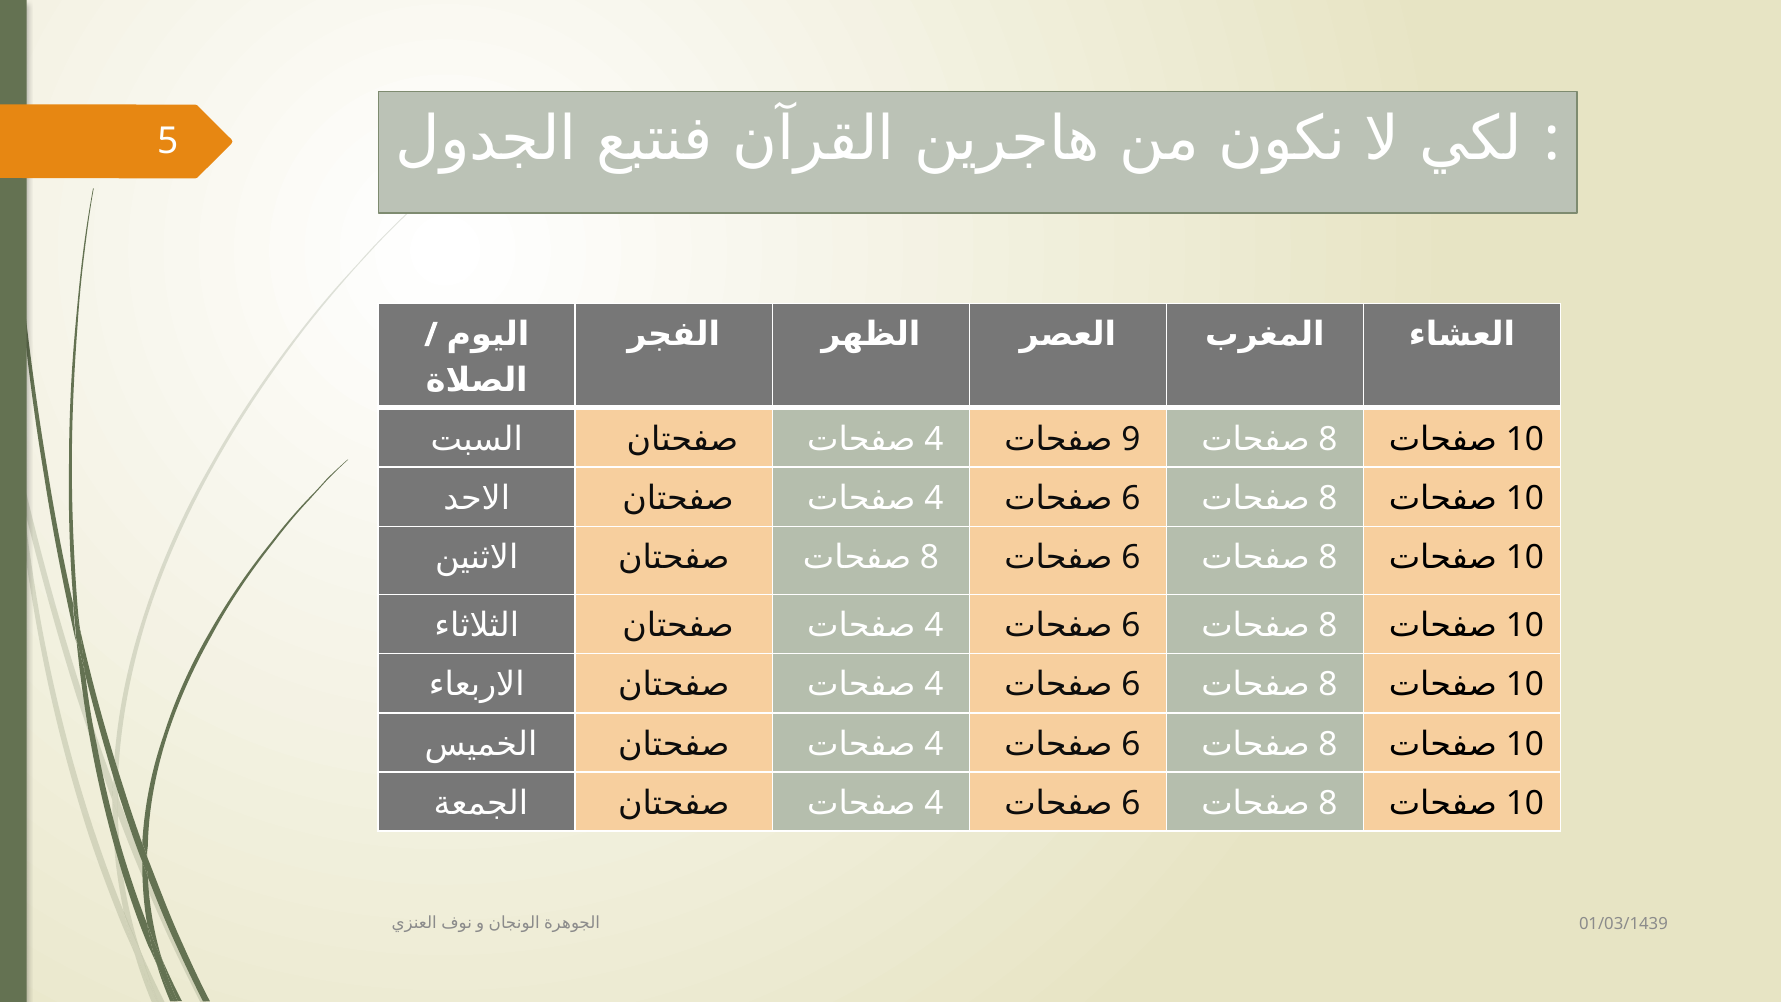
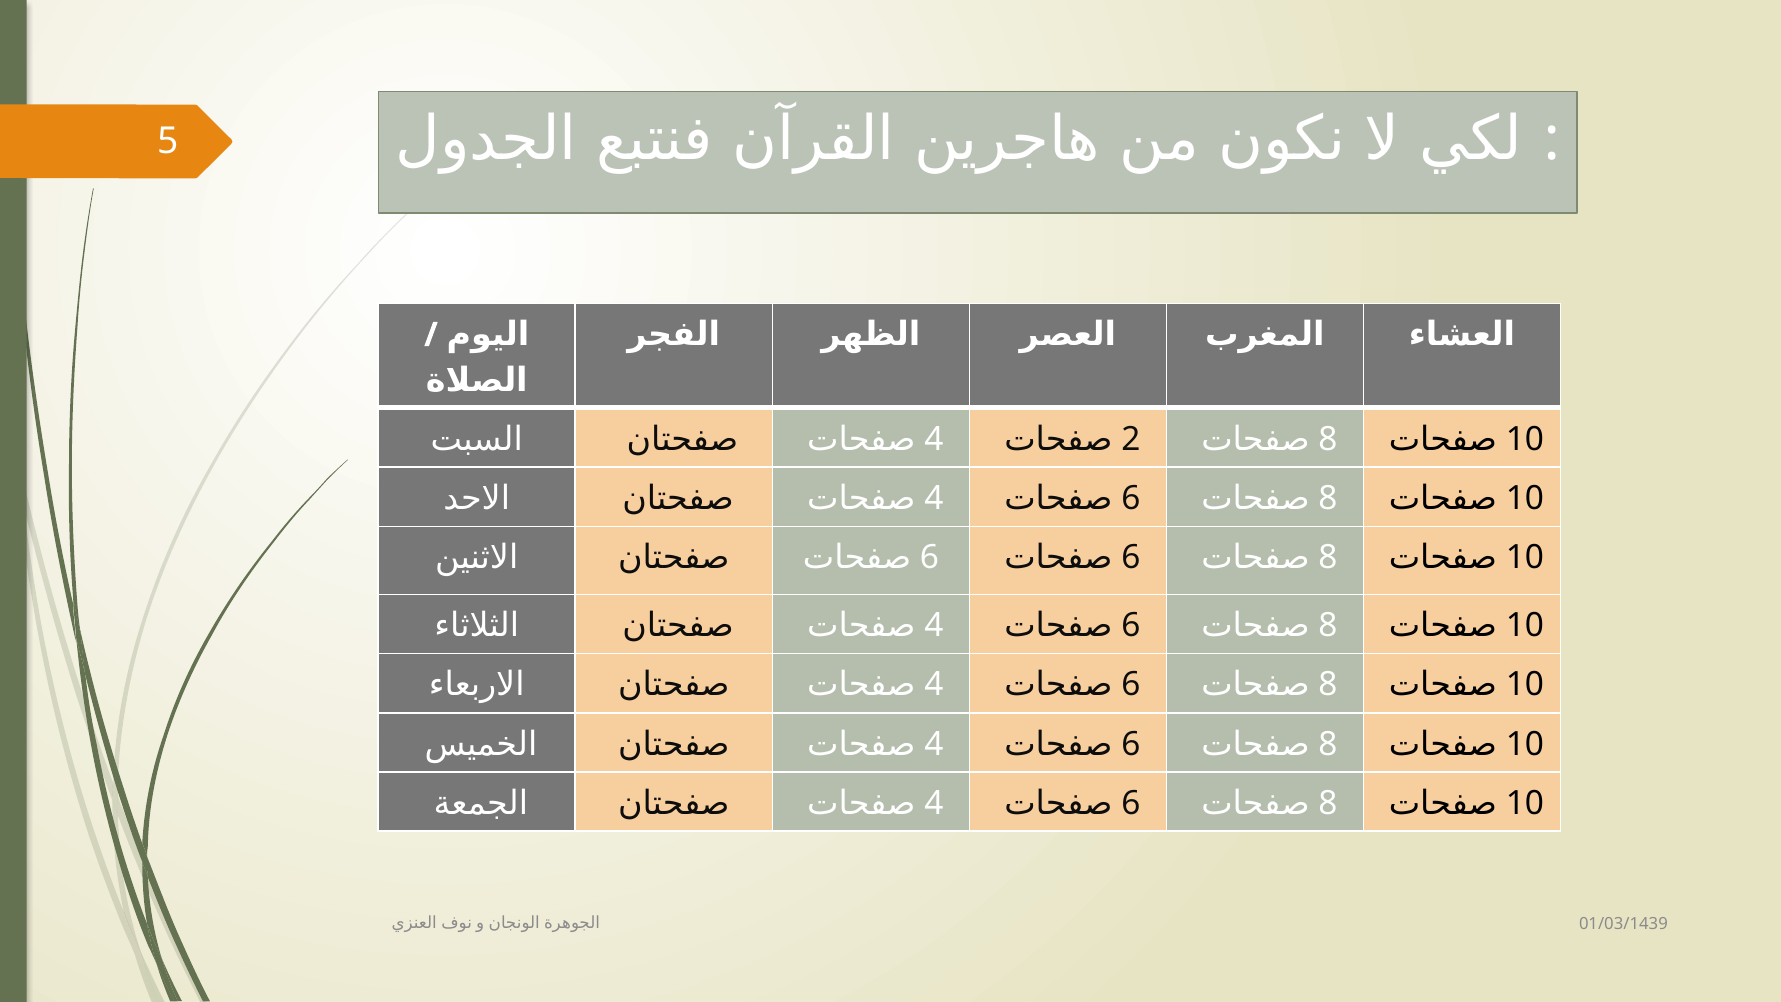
9: 9 -> 2 (1131, 439)
8: 8 -> 6 (930, 557)
